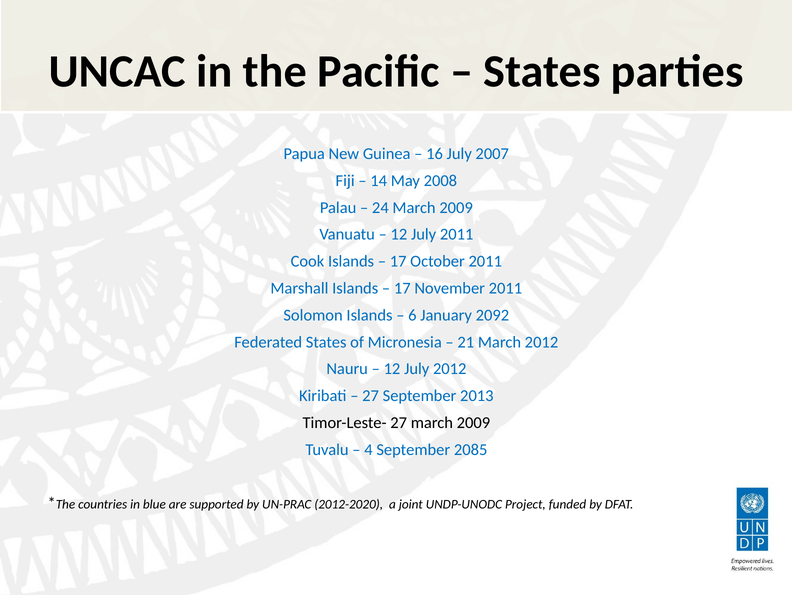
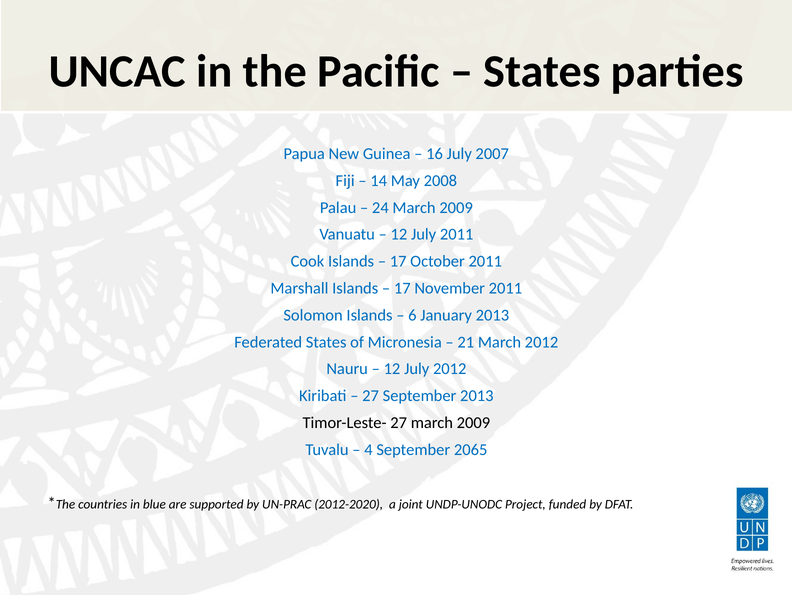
January 2092: 2092 -> 2013 (492, 315)
2085: 2085 -> 2065 (471, 449)
